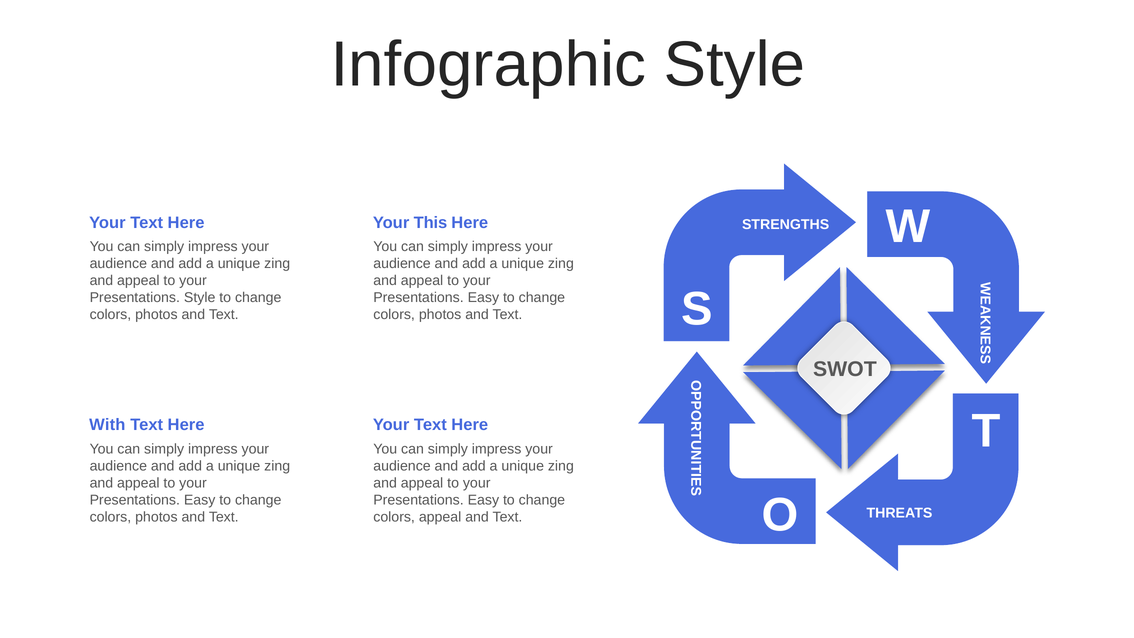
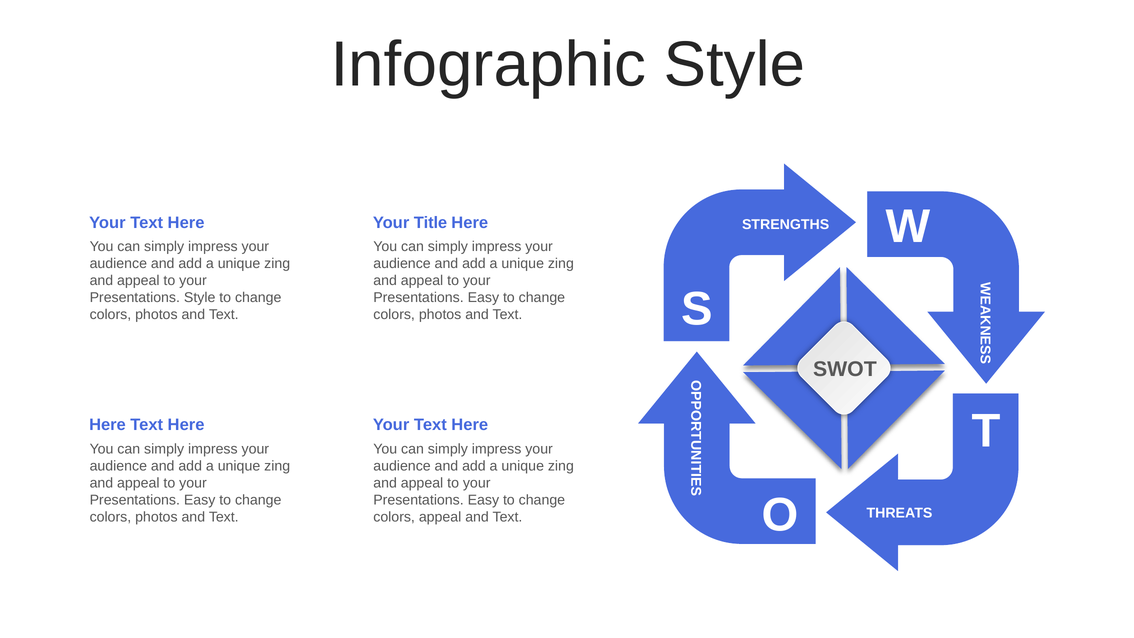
This: This -> Title (430, 223)
With: With -> Here (107, 425)
